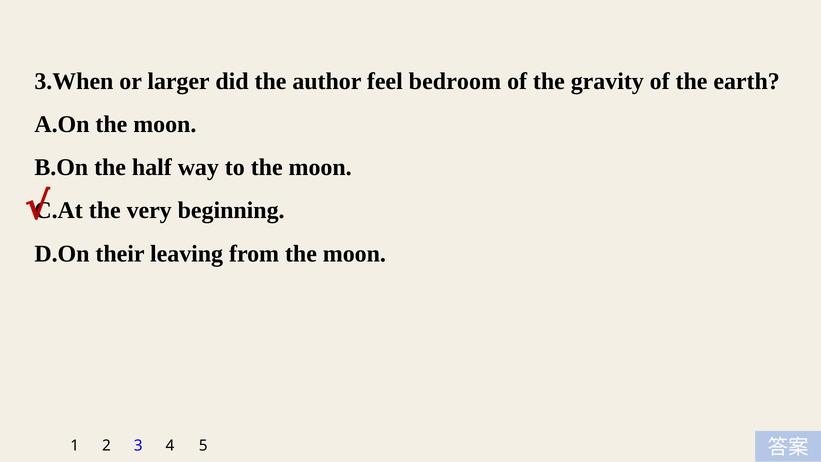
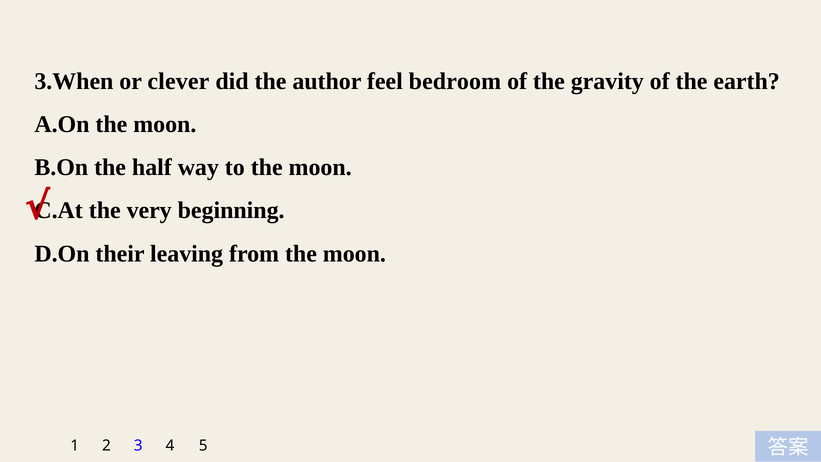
larger: larger -> clever (178, 81)
